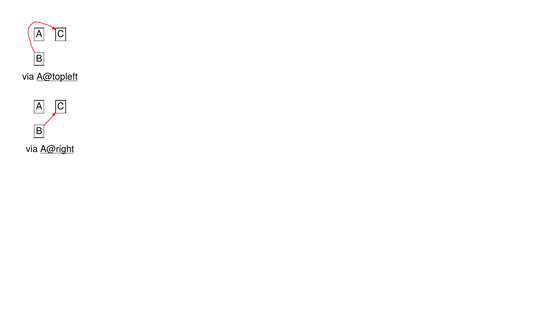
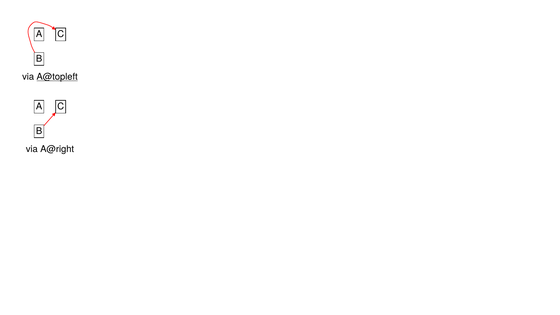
A@right underline: present -> none (57, 149)
